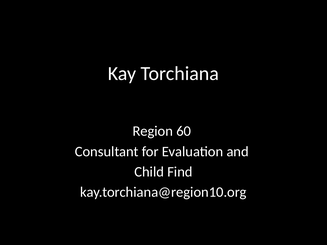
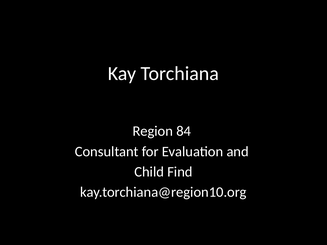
60: 60 -> 84 (184, 131)
